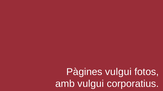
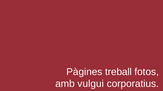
Pàgines vulgui: vulgui -> treball (118, 72)
